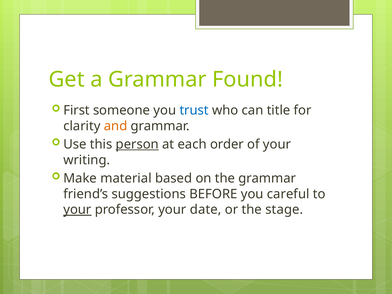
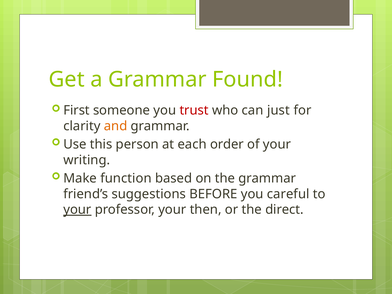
trust colour: blue -> red (194, 110)
title: title -> just (278, 110)
person underline: present -> none (137, 144)
material: material -> function (126, 178)
date: date -> then (206, 210)
stage: stage -> direct (284, 210)
